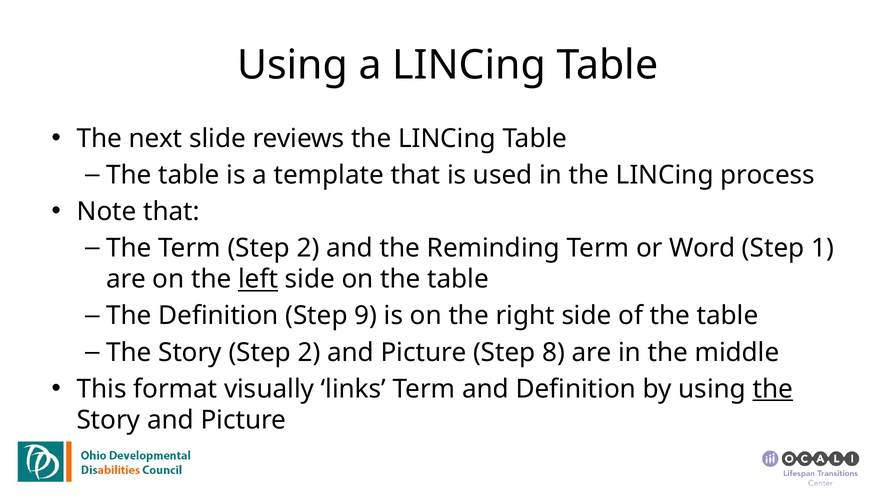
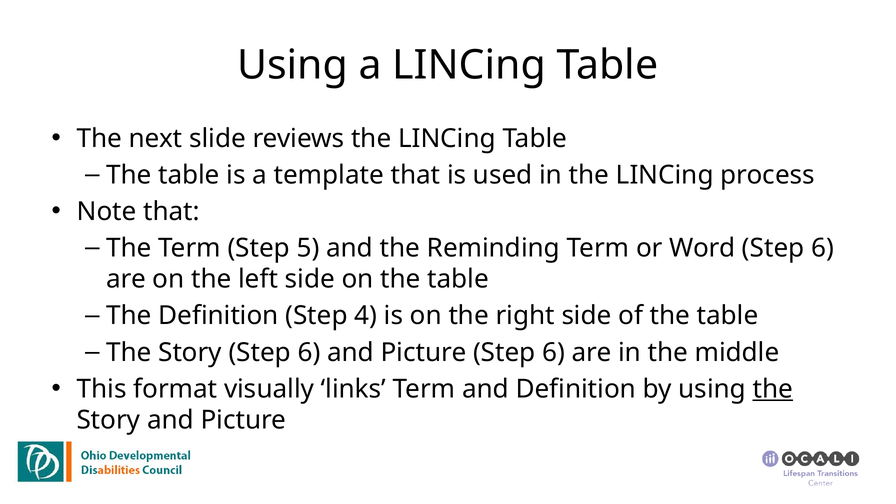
Term Step 2: 2 -> 5 (308, 248)
Word Step 1: 1 -> 6 (822, 248)
left underline: present -> none (258, 279)
9: 9 -> 4 (366, 316)
Story Step 2: 2 -> 6 (309, 352)
Picture Step 8: 8 -> 6 (554, 352)
